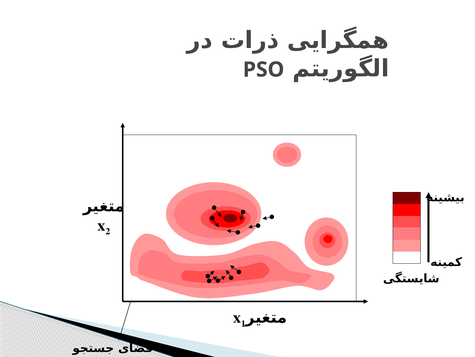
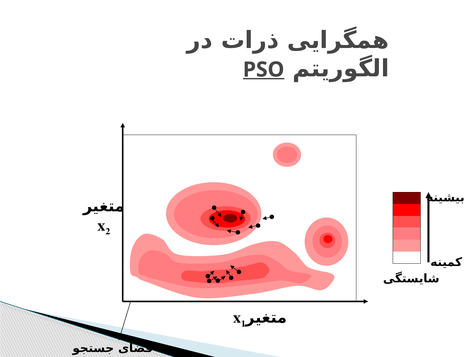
PSO underline: none -> present (264, 69)
